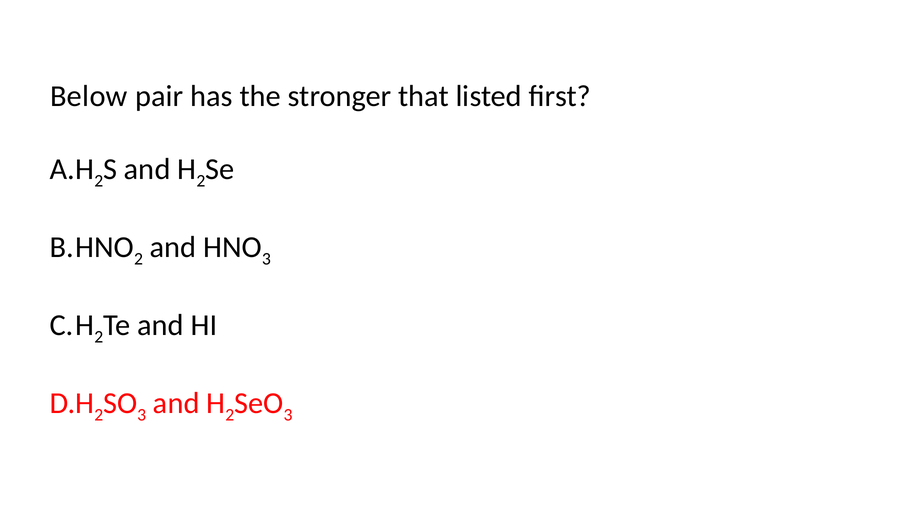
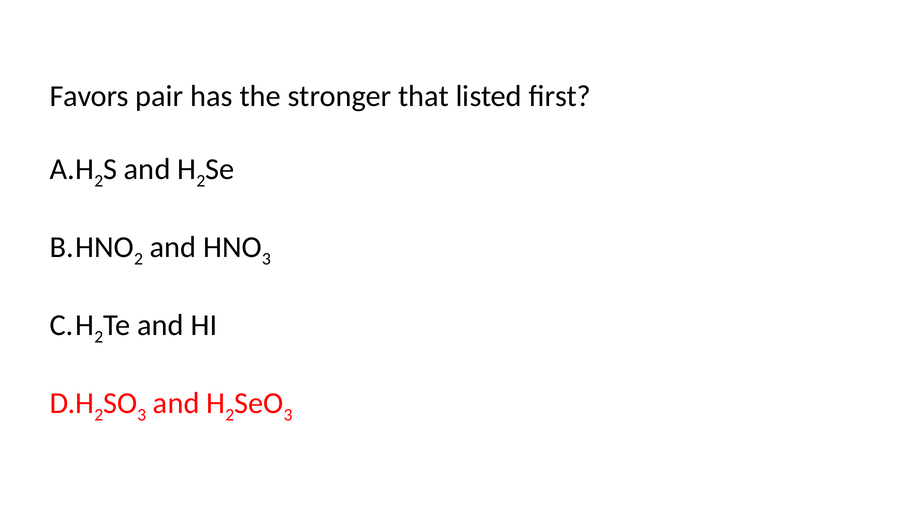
Below: Below -> Favors (89, 96)
